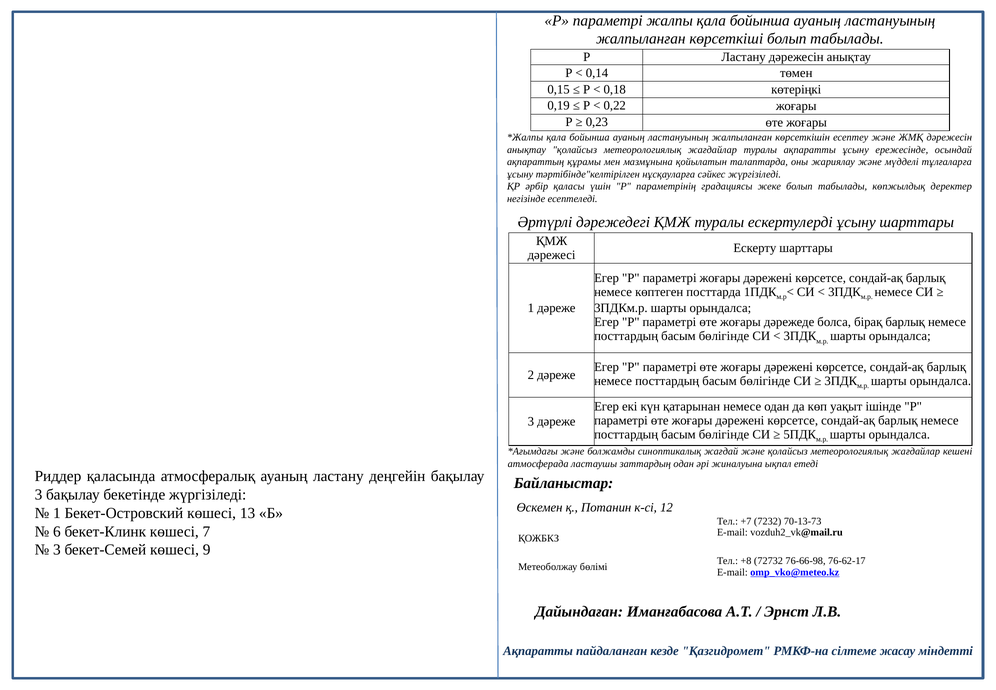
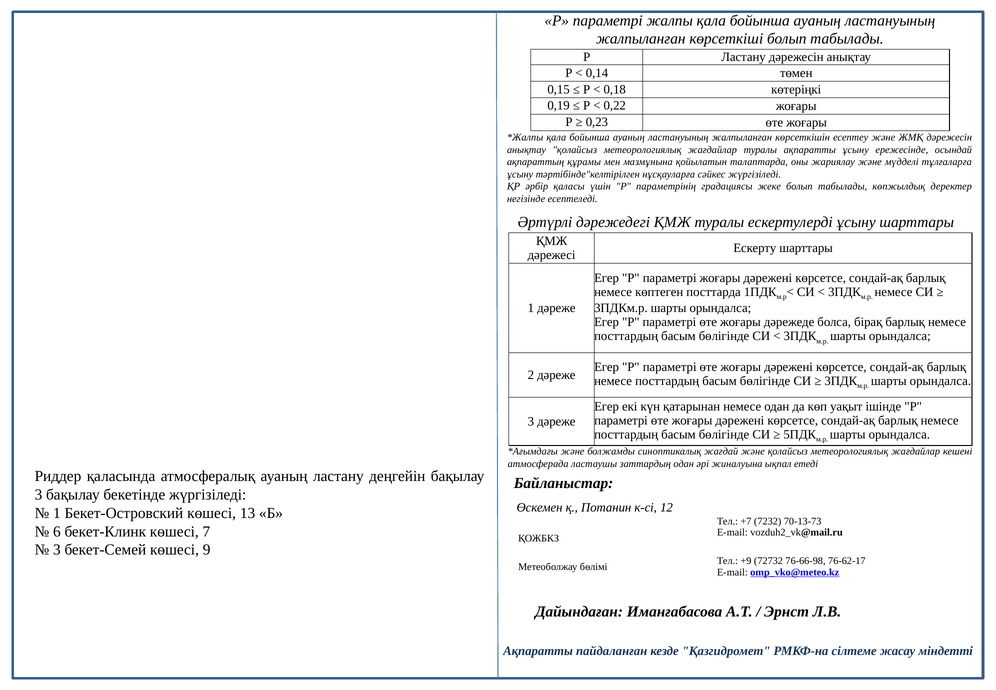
+8: +8 -> +9 (746, 561)
